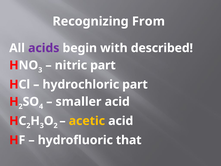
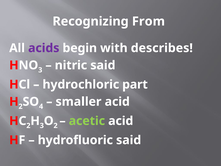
described: described -> describes (162, 48)
nitric part: part -> said (103, 65)
acetic colour: yellow -> light green (87, 121)
hydrofluoric that: that -> said (129, 140)
